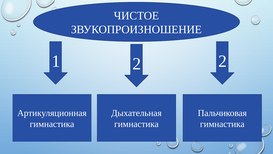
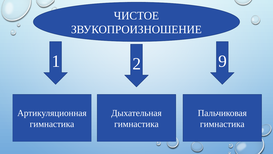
2 2: 2 -> 9 (223, 61)
